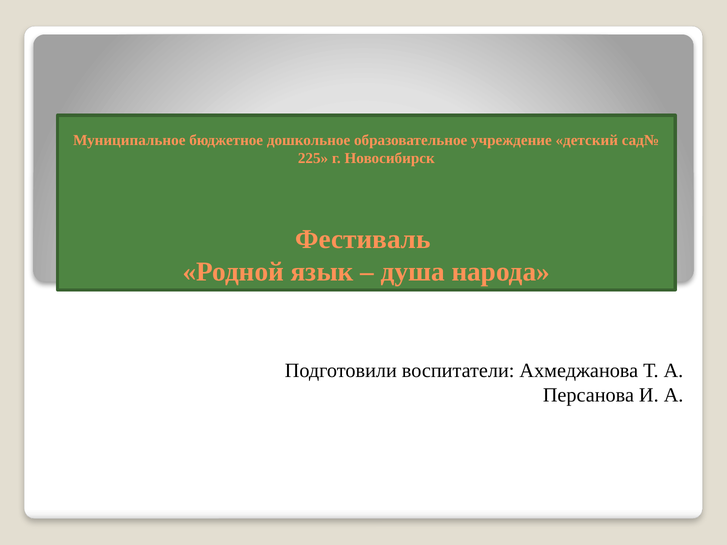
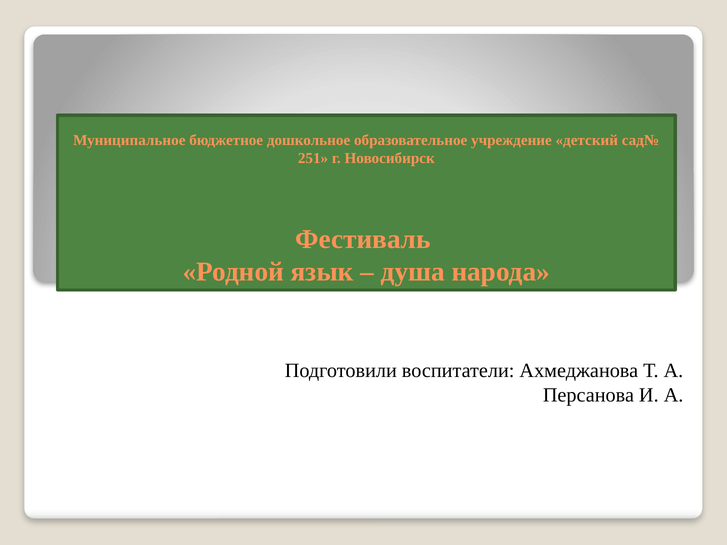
225: 225 -> 251 (313, 158)
